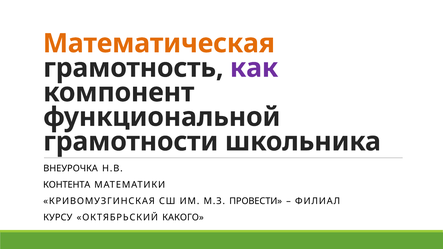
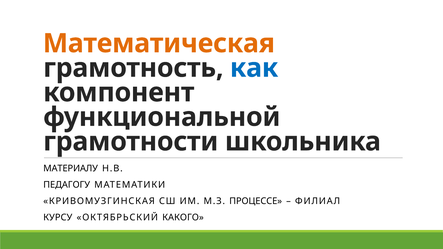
как colour: purple -> blue (254, 68)
ВНЕУРОЧКА: ВНЕУРОЧКА -> МАТЕРИАЛУ (71, 168)
КОНТЕНТА: КОНТЕНТА -> ПЕДАГОГУ (67, 185)
ПРОВЕСТИ: ПРОВЕСТИ -> ПРОЦЕССЕ (256, 201)
